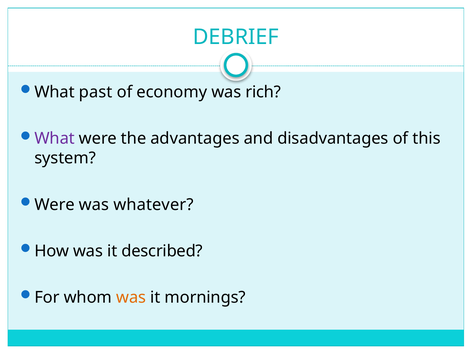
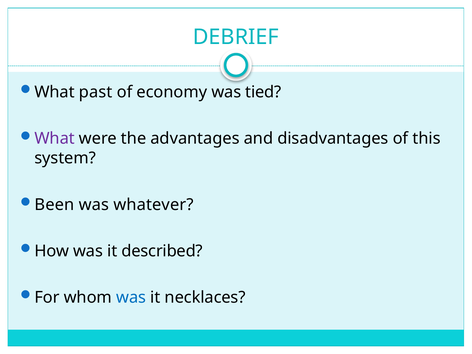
rich: rich -> tied (263, 92)
Were: Were -> Been (54, 205)
was colour: orange -> blue (131, 297)
mornings: mornings -> necklaces (205, 297)
